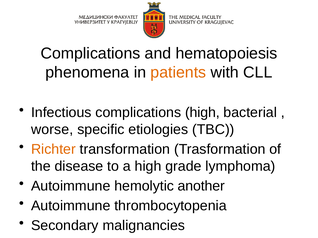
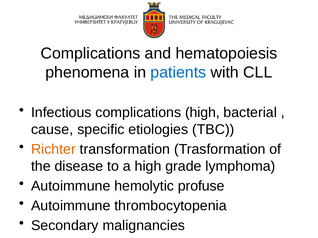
patients colour: orange -> blue (178, 73)
worse: worse -> cause (52, 130)
another: another -> profuse (201, 186)
